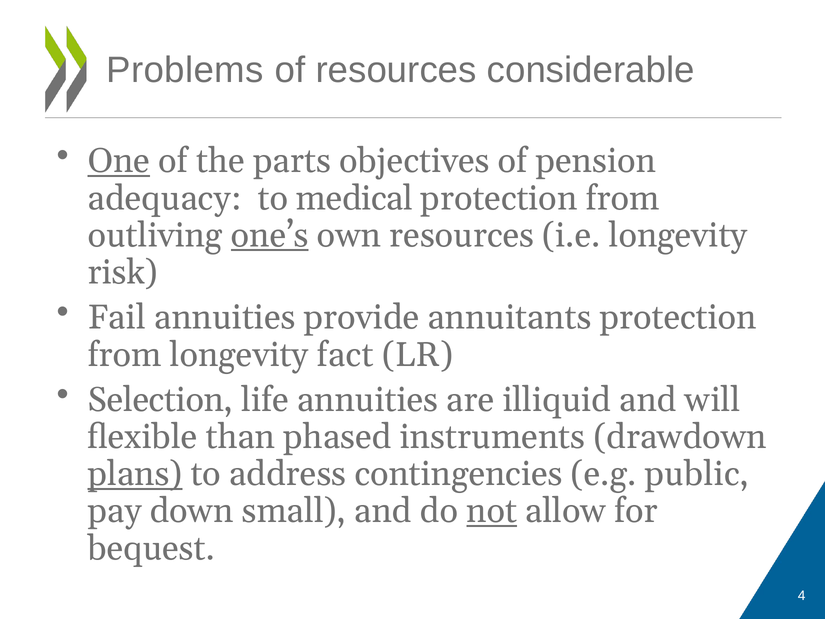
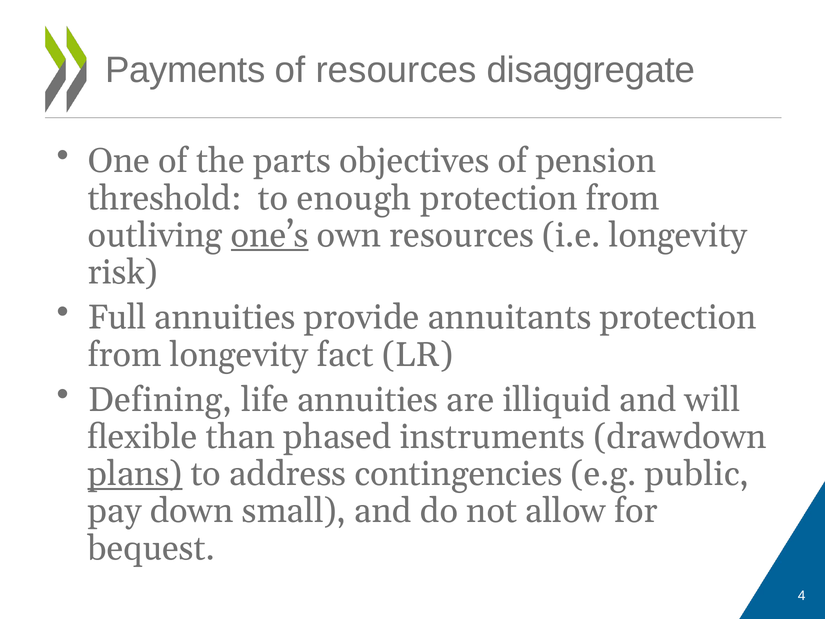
Problems: Problems -> Payments (185, 70)
considerable: considerable -> disaggregate (591, 70)
One underline: present -> none (119, 161)
adequacy: adequacy -> threshold (165, 198)
medical: medical -> enough (354, 198)
Fail: Fail -> Full (117, 317)
Selection: Selection -> Defining (160, 400)
not underline: present -> none (492, 511)
